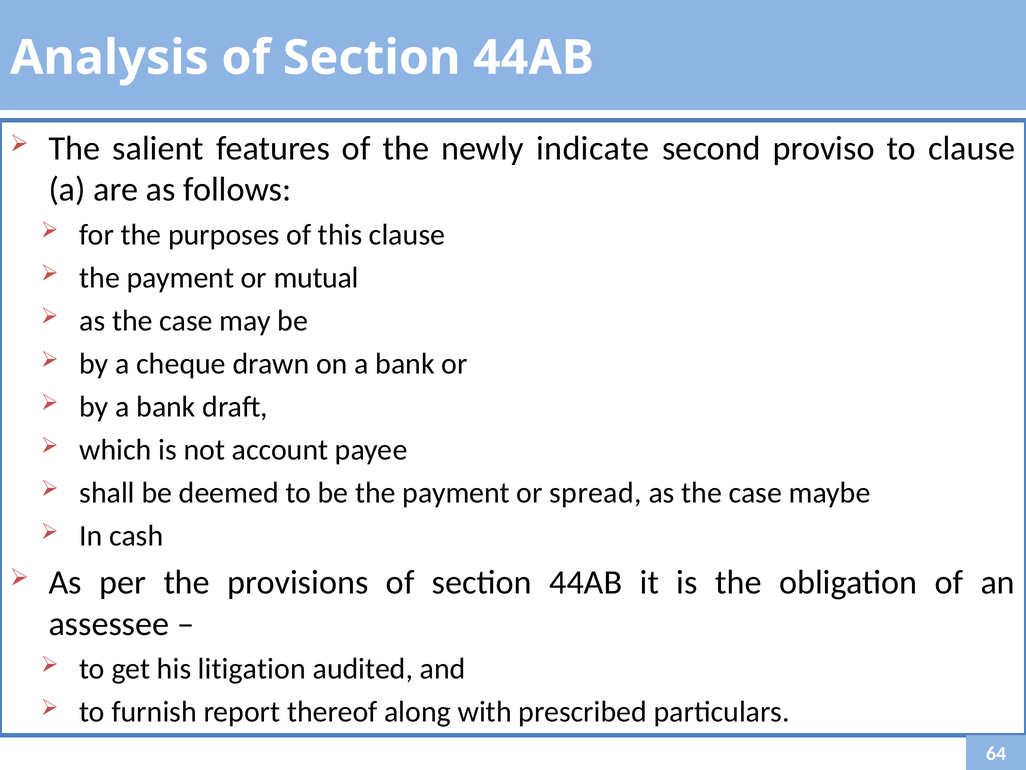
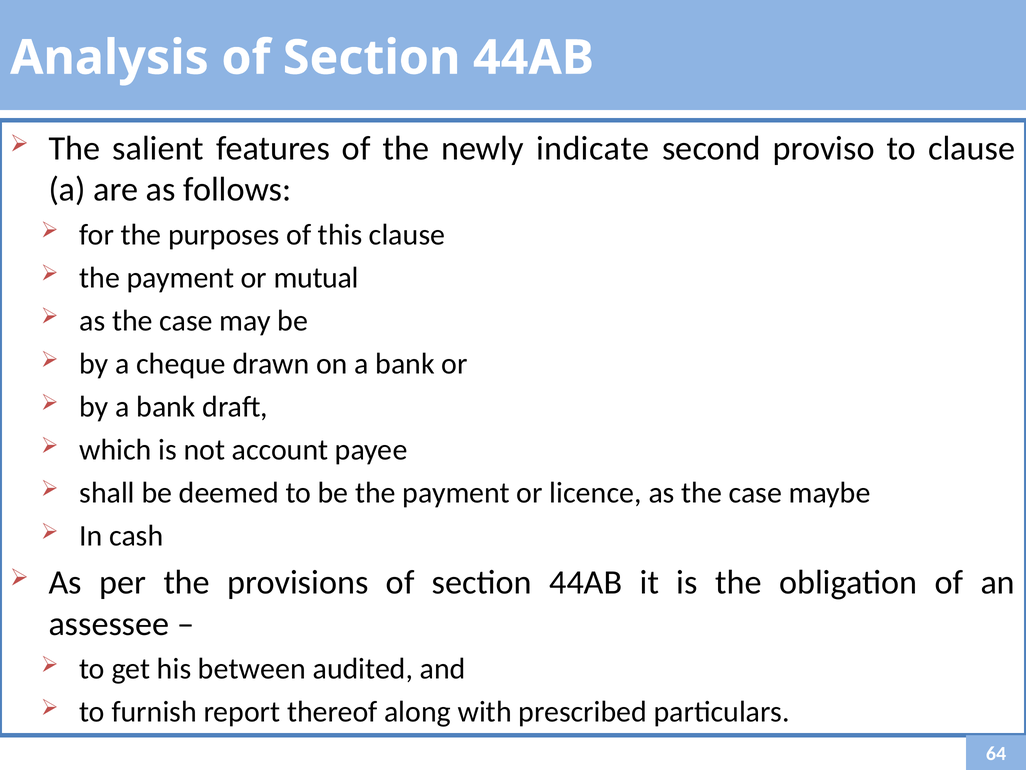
spread: spread -> licence (596, 493)
litigation: litigation -> between (252, 669)
